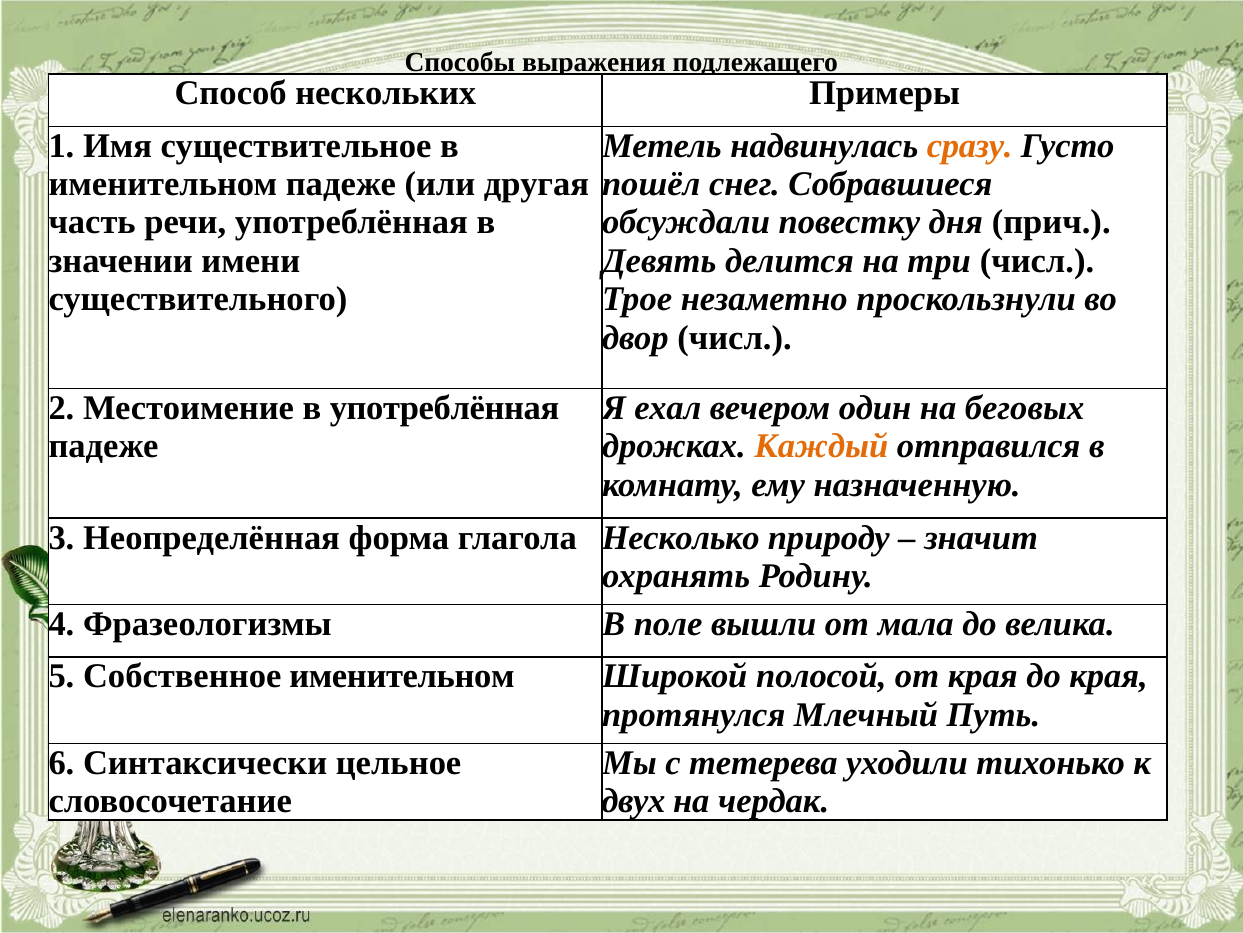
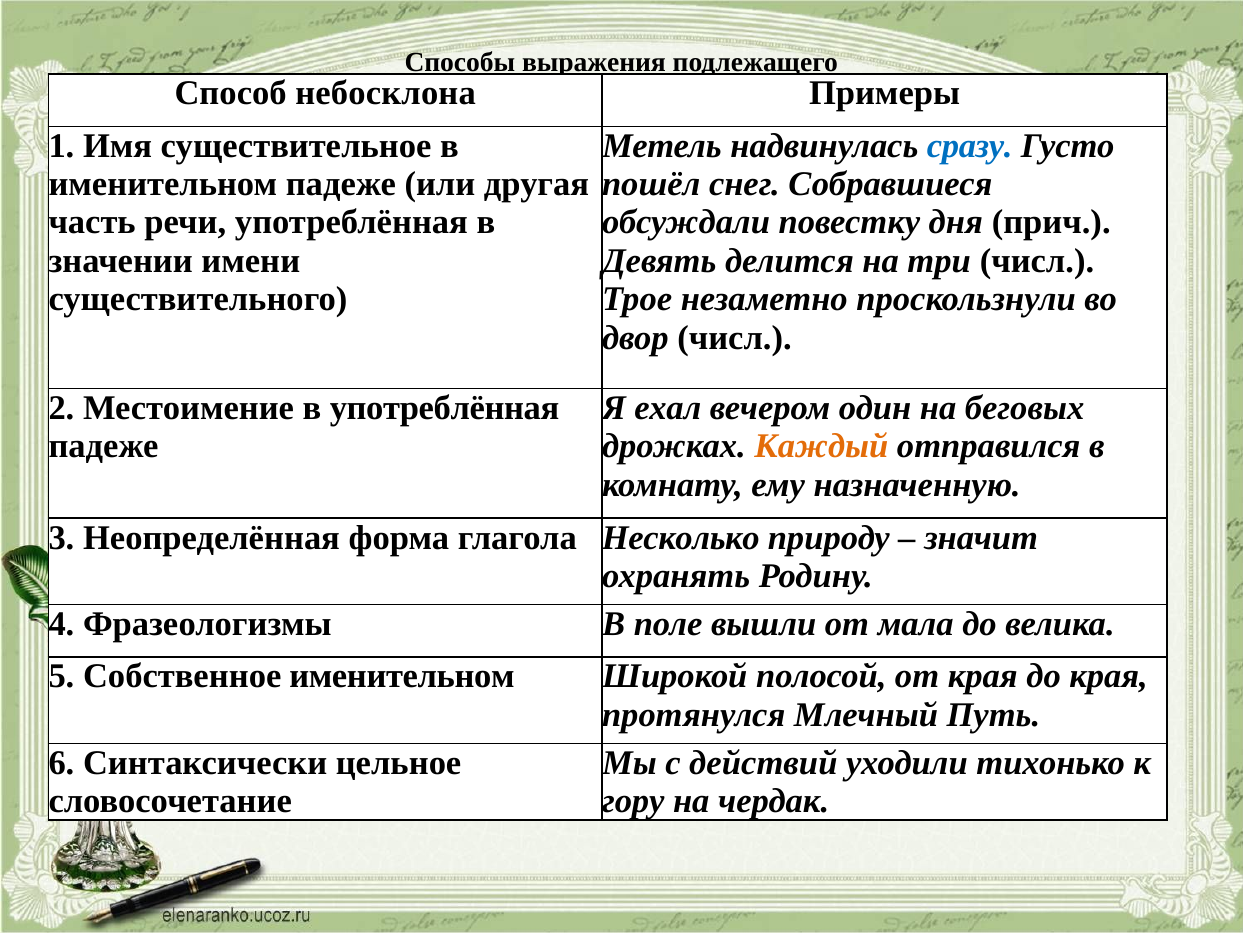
нескольких: нескольких -> небосклона (386, 93)
сразу colour: orange -> blue (970, 146)
тетерева: тетерева -> действий (763, 762)
двух: двух -> гору (633, 801)
